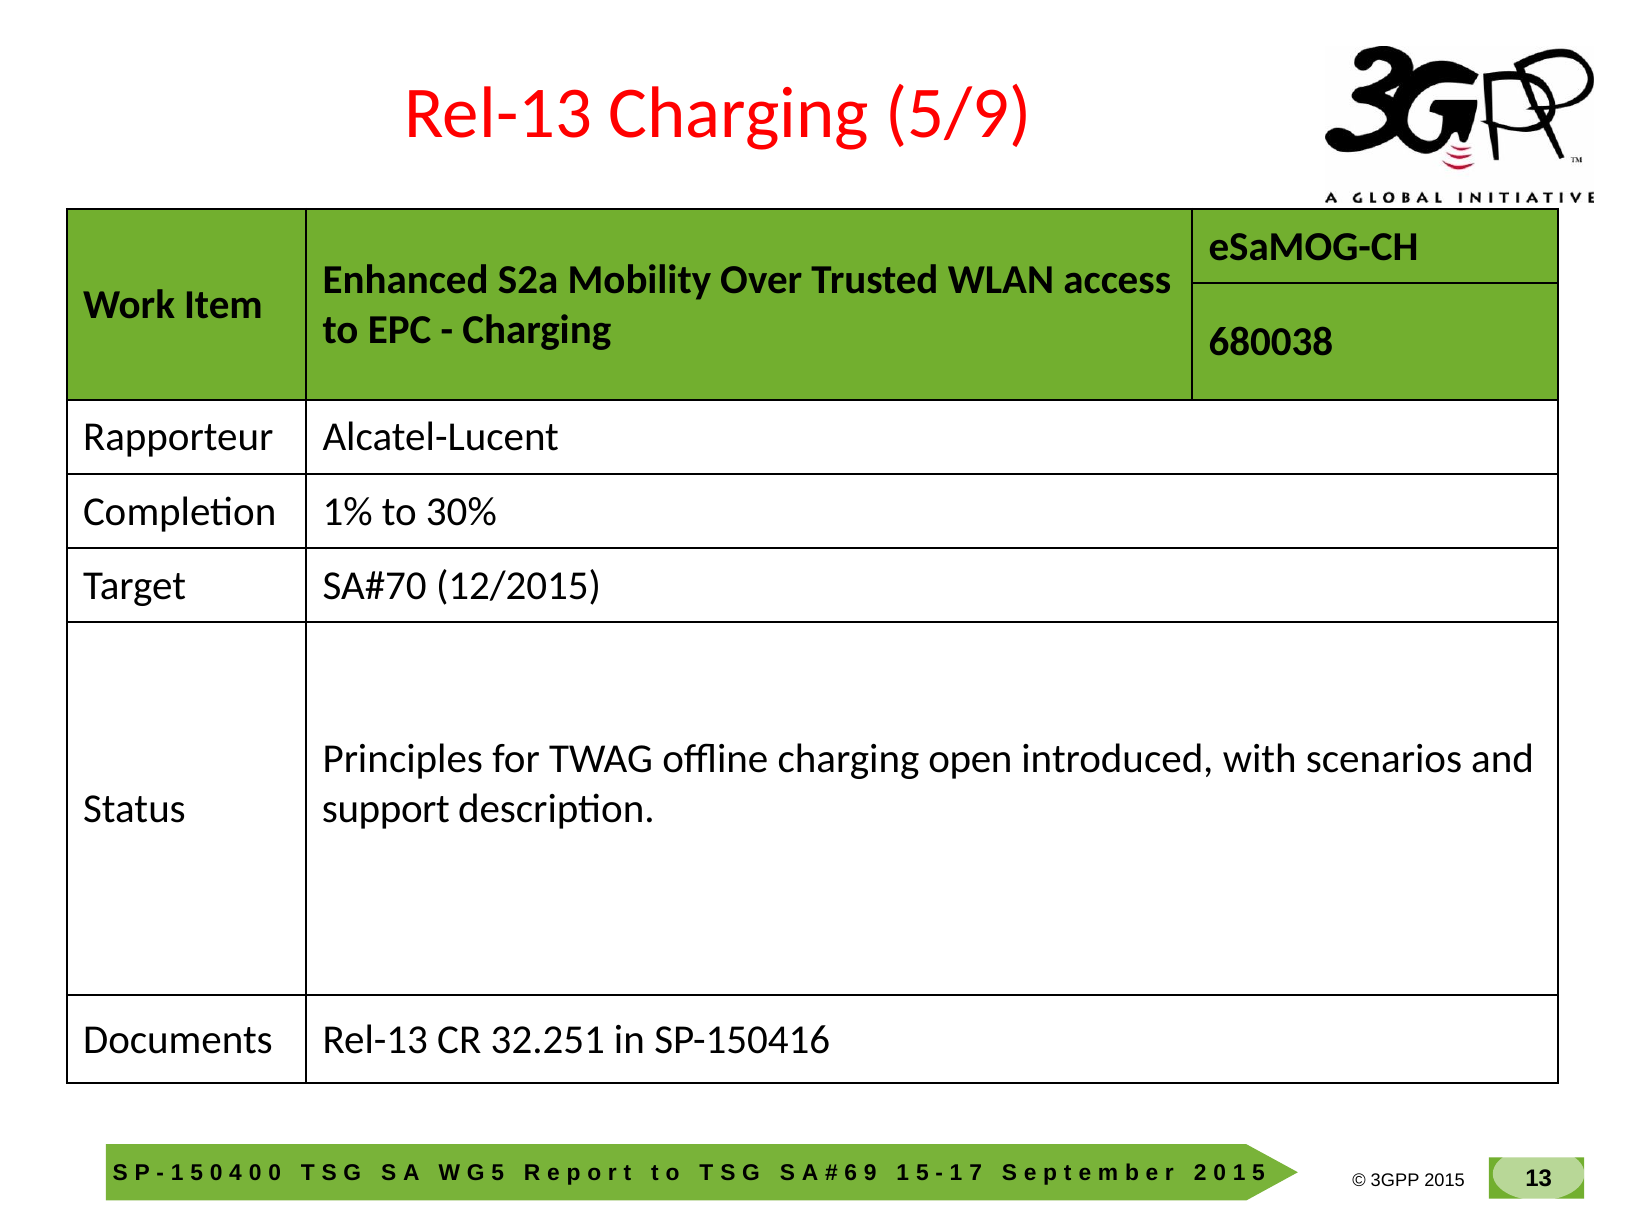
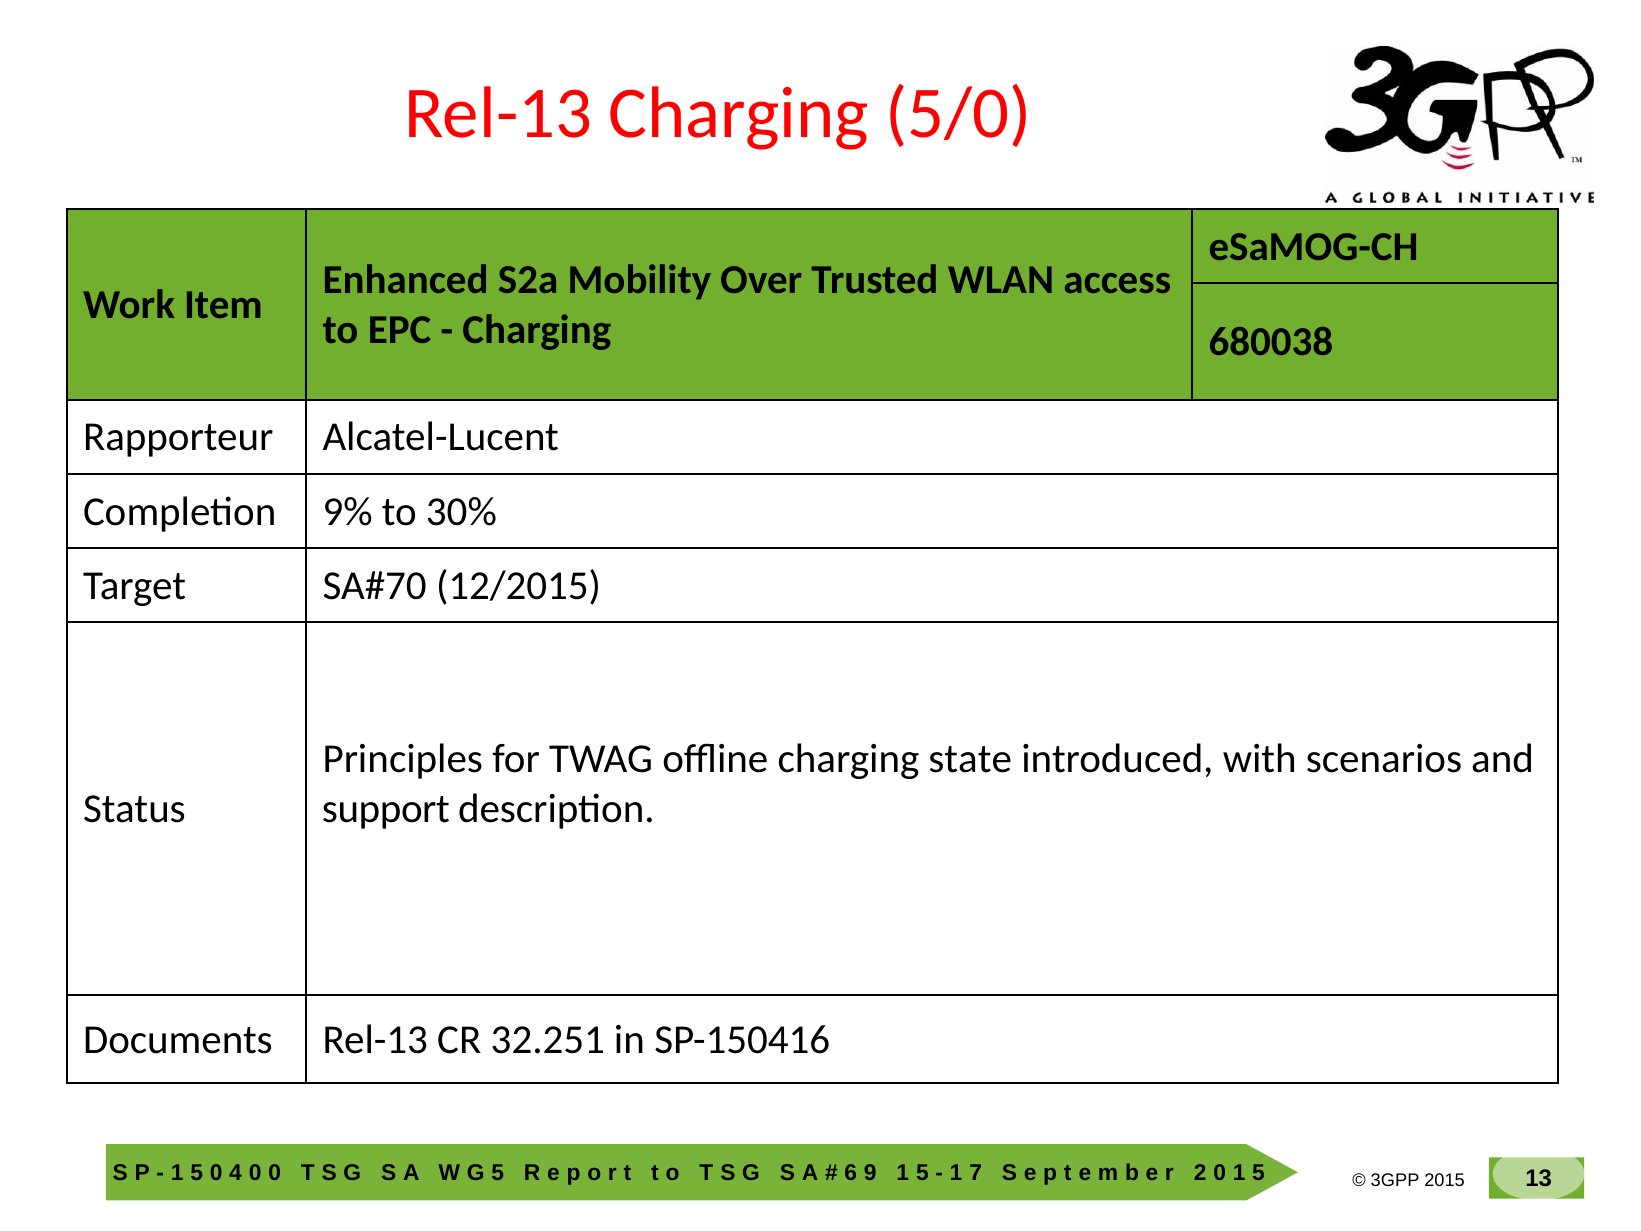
5/9: 5/9 -> 5/0 (959, 113)
1%: 1% -> 9% (348, 511)
open: open -> state (970, 759)
